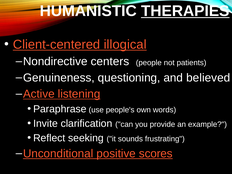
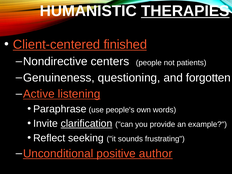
illogical: illogical -> finished (125, 45)
believed: believed -> forgotten (208, 78)
clarification underline: none -> present (86, 124)
scores: scores -> author (156, 154)
